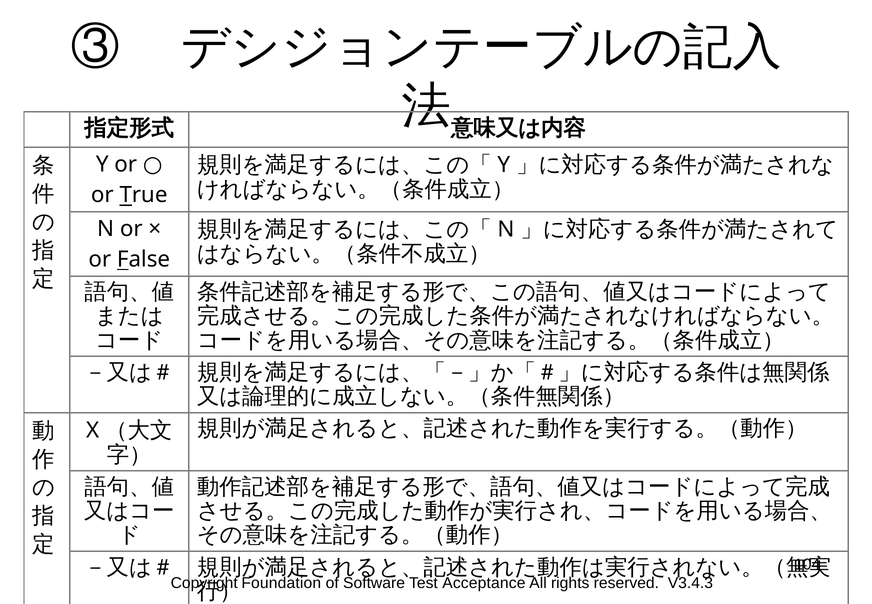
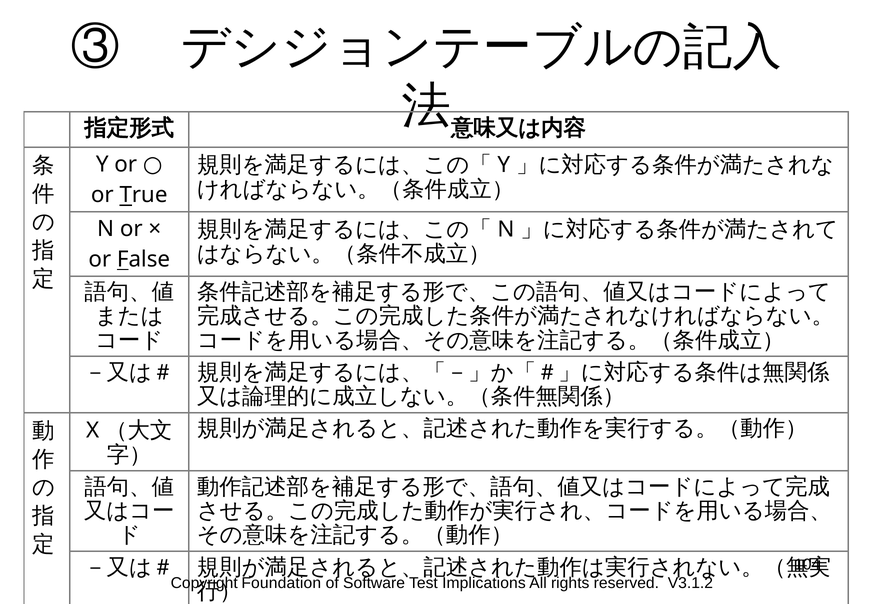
Acceptance: Acceptance -> Implications (484, 583)
V3.4.3: V3.4.3 -> V3.1.2 (690, 583)
